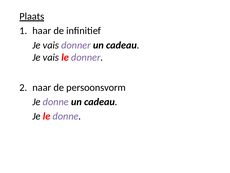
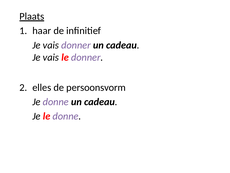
naar: naar -> elles (42, 87)
